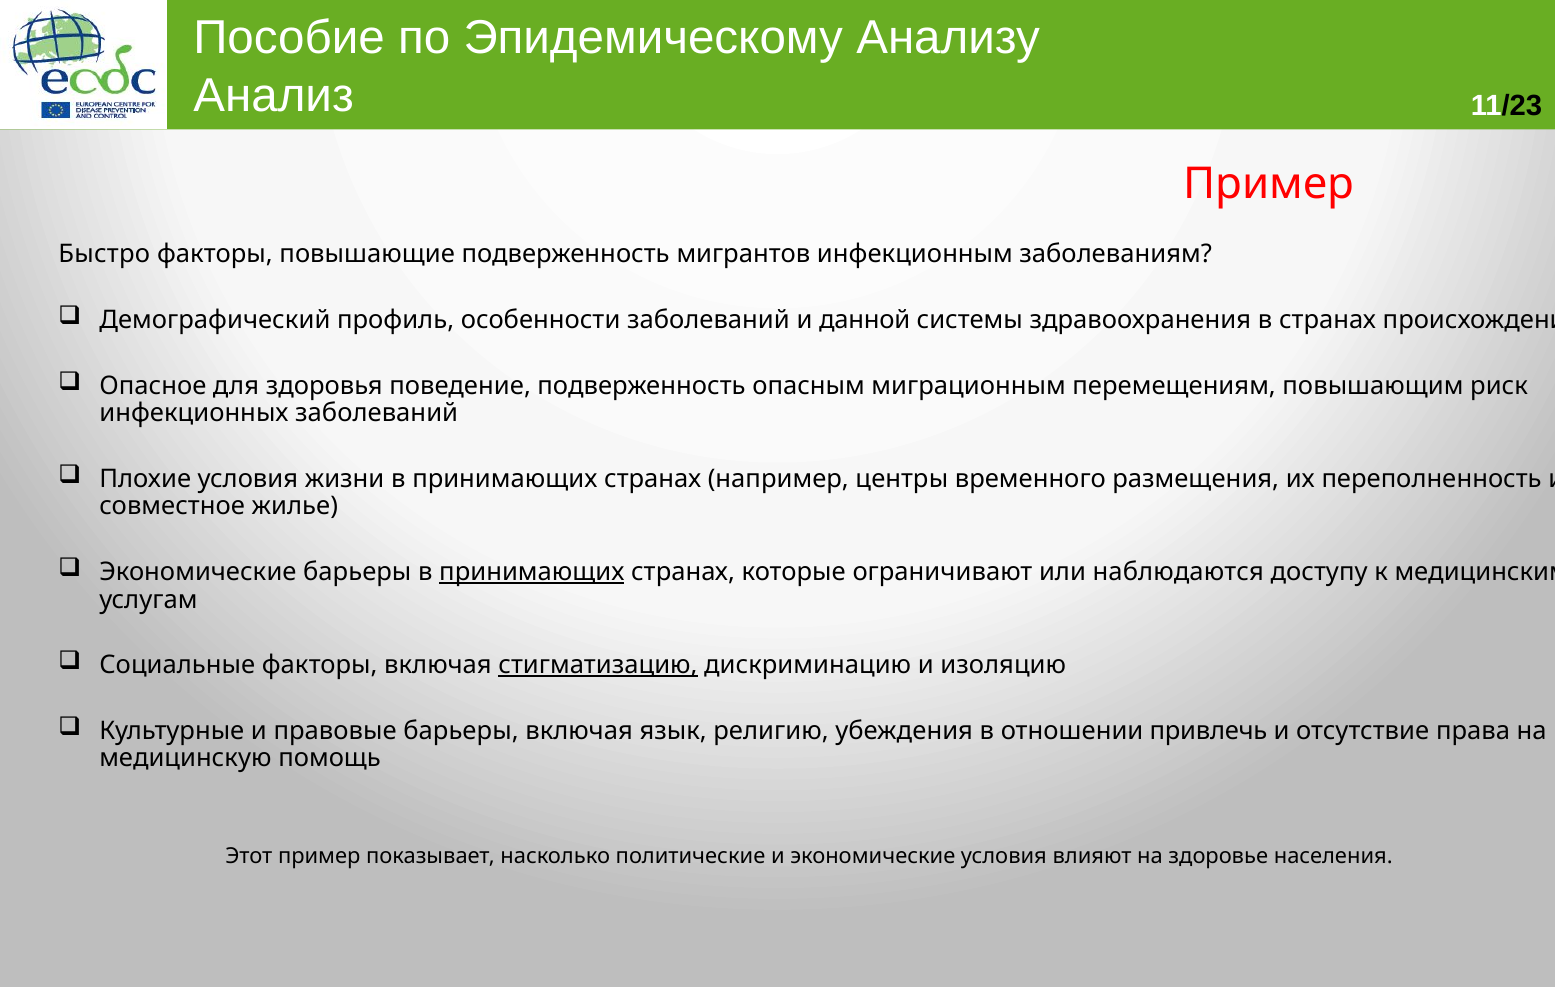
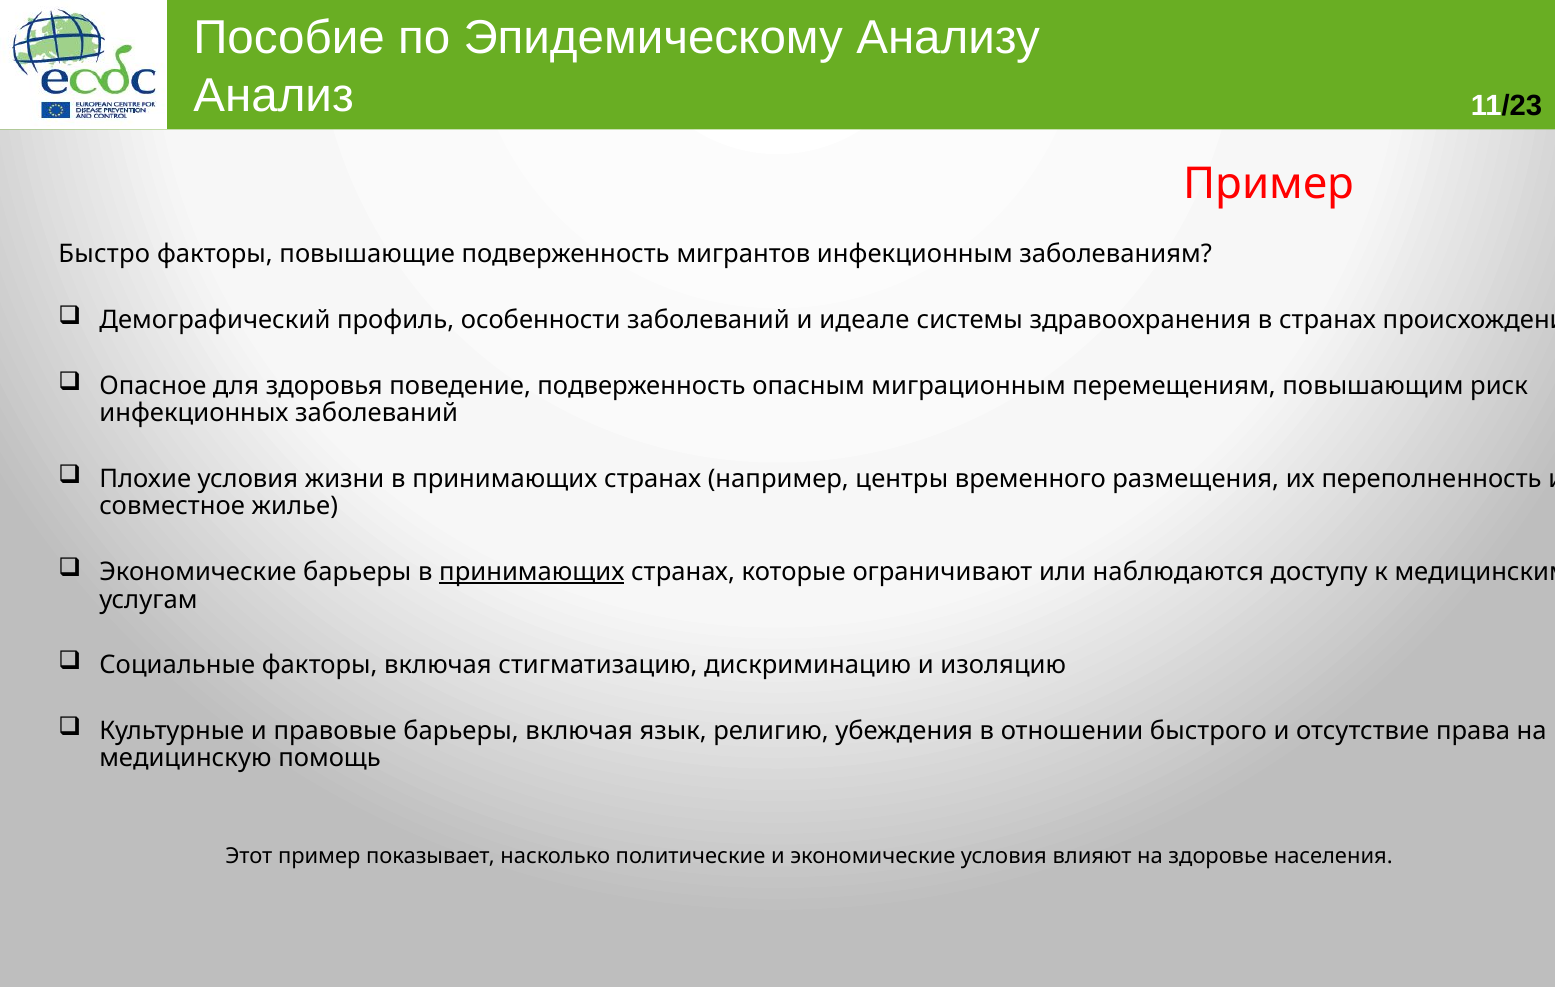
данной: данной -> идеале (864, 320)
стигматизацию underline: present -> none (598, 665)
привлечь: привлечь -> быстрого (1208, 731)
